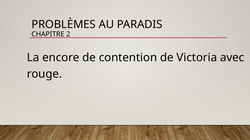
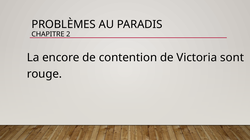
avec: avec -> sont (232, 58)
